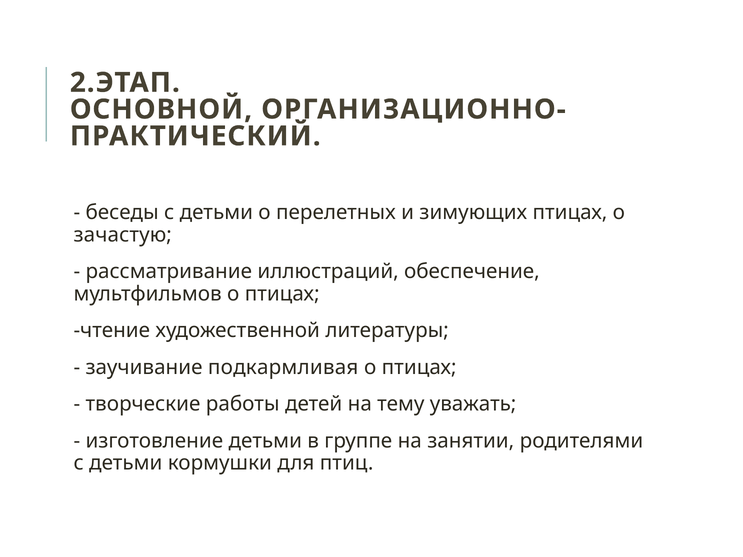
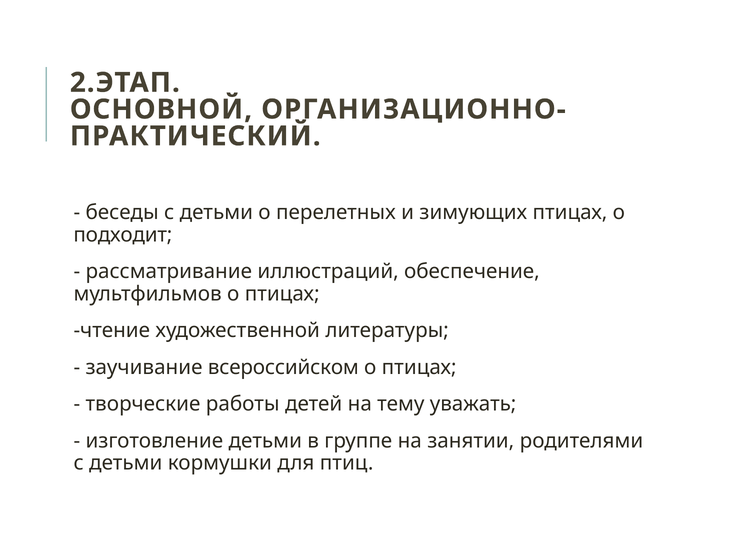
зачастую: зачастую -> подходит (123, 235)
подкармливая: подкармливая -> всероссийском (283, 367)
